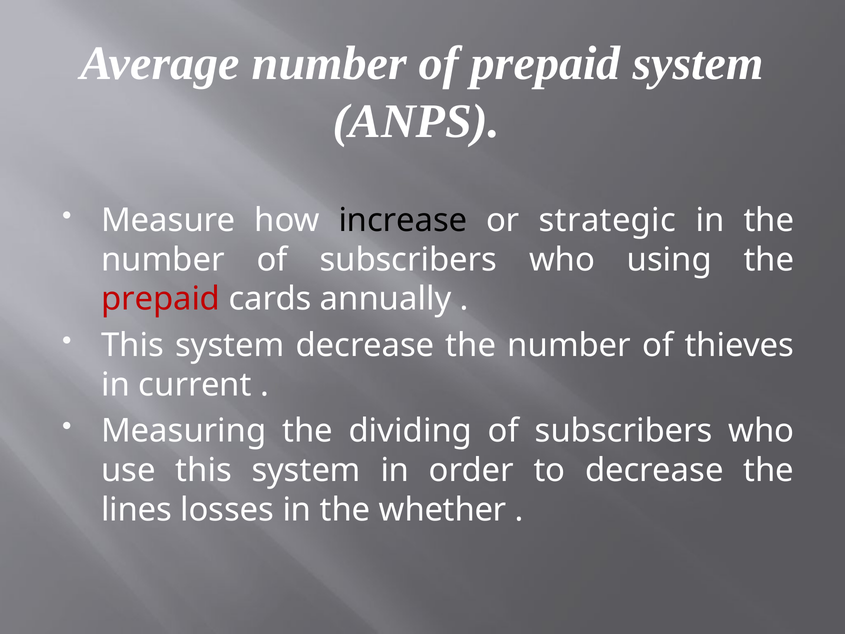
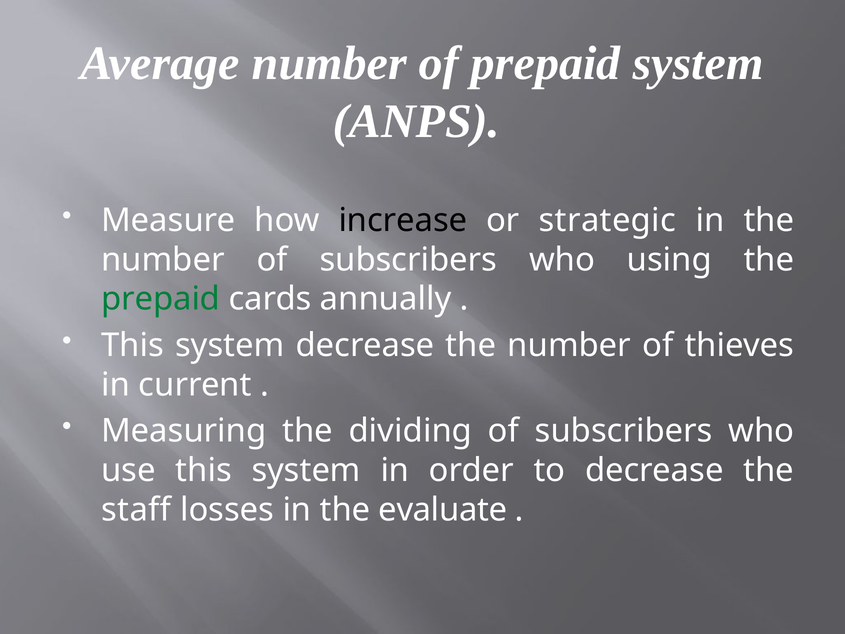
prepaid colour: red -> green (161, 299)
lines: lines -> staff (136, 509)
whether: whether -> evaluate (443, 509)
